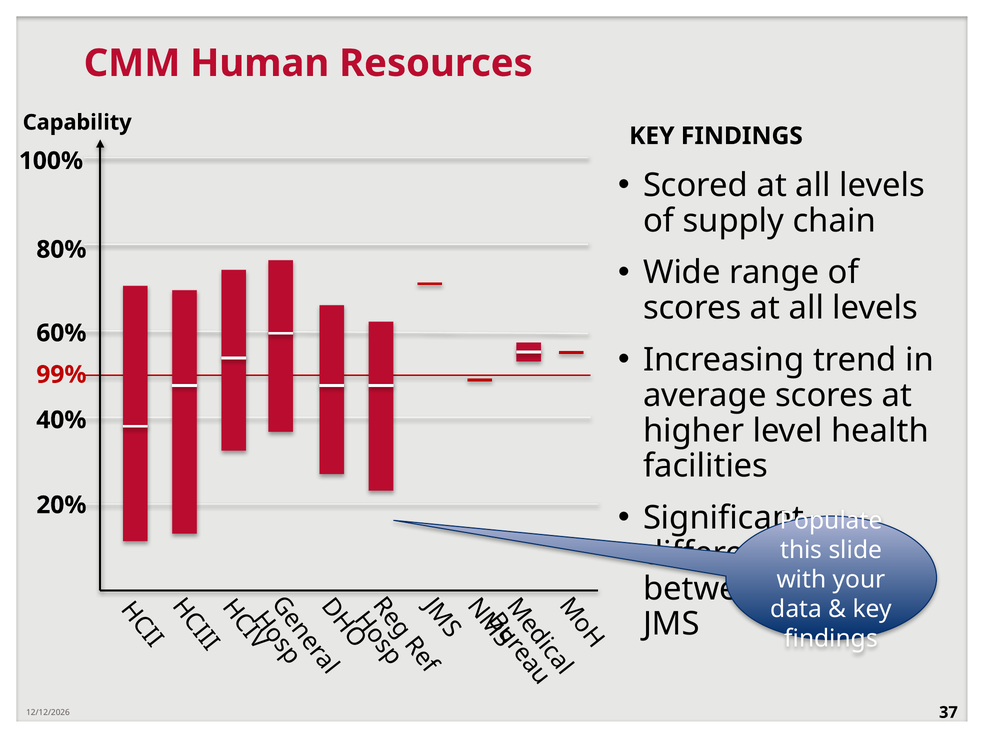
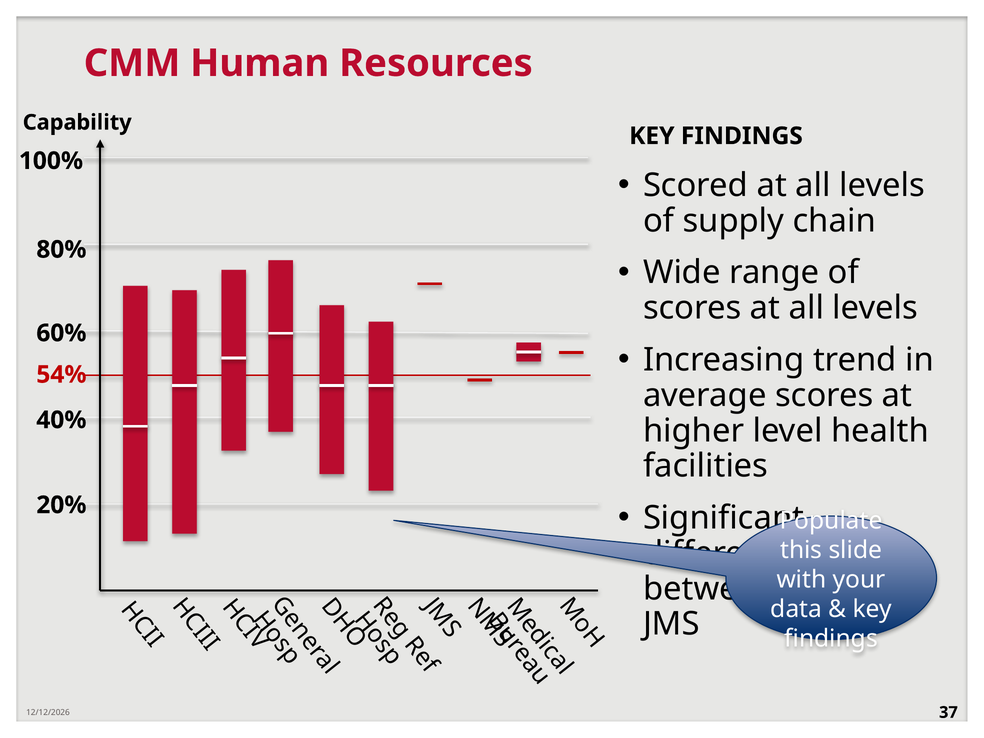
99%: 99% -> 54% (61, 375)
